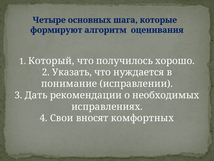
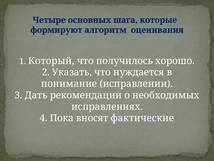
Свои: Свои -> Пока (62, 118)
комфортных: комфортных -> фактические (142, 118)
